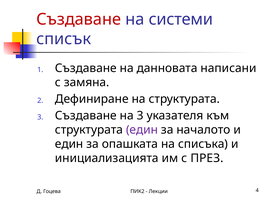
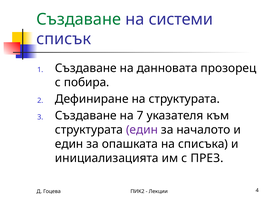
Създаване colour: red -> green (79, 19)
написани: написани -> прозорец (229, 68)
замяна: замяна -> побира (87, 82)
на 3: 3 -> 7 (140, 116)
